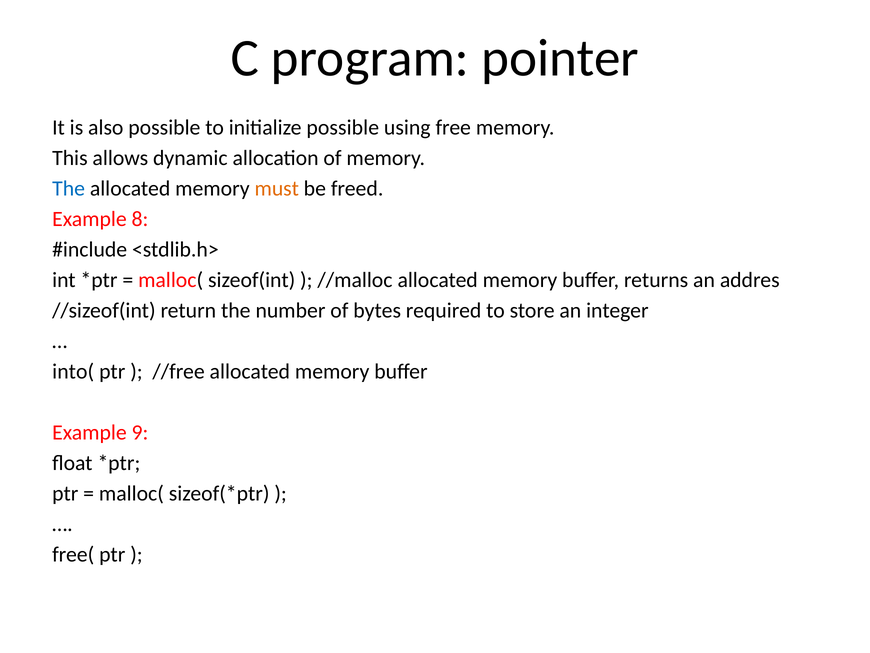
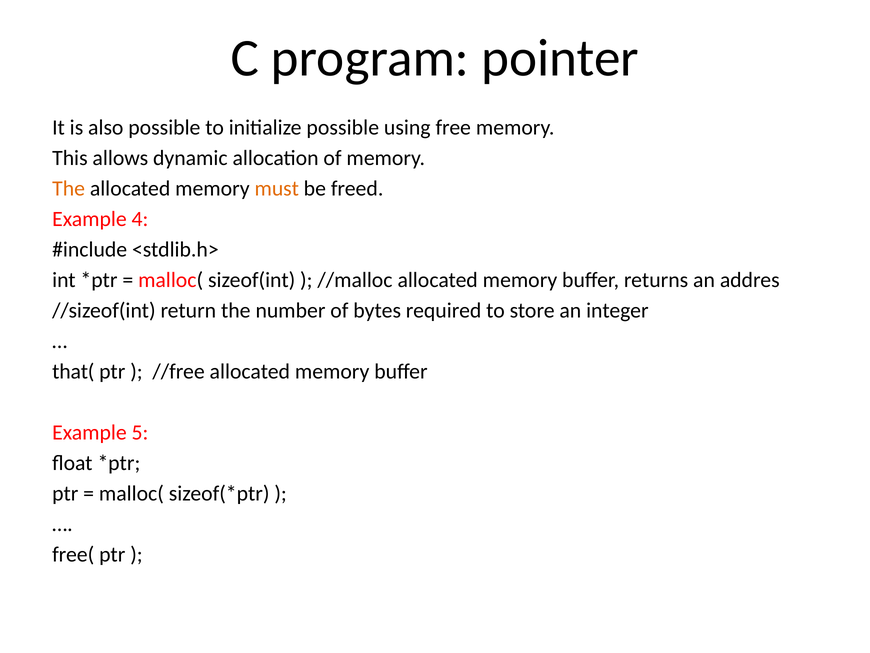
The colour: blue -> orange (69, 189)
8: 8 -> 4 (140, 219)
into(: into( -> that( (73, 371)
9: 9 -> 5 (140, 432)
